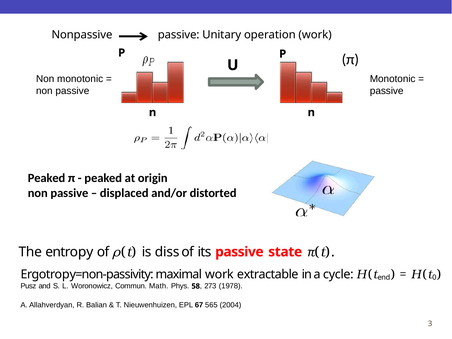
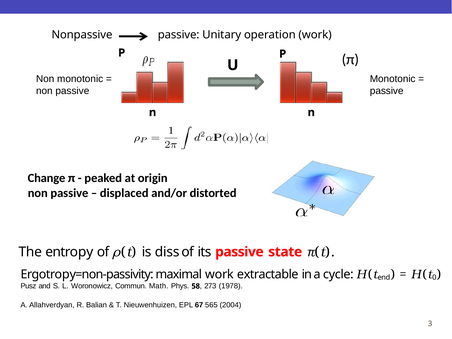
Peaked: Peaked -> Change (47, 178)
